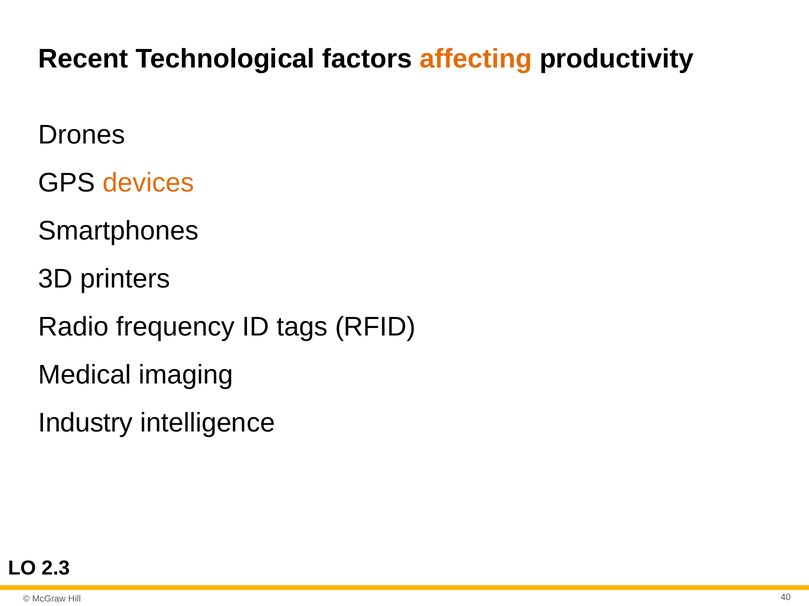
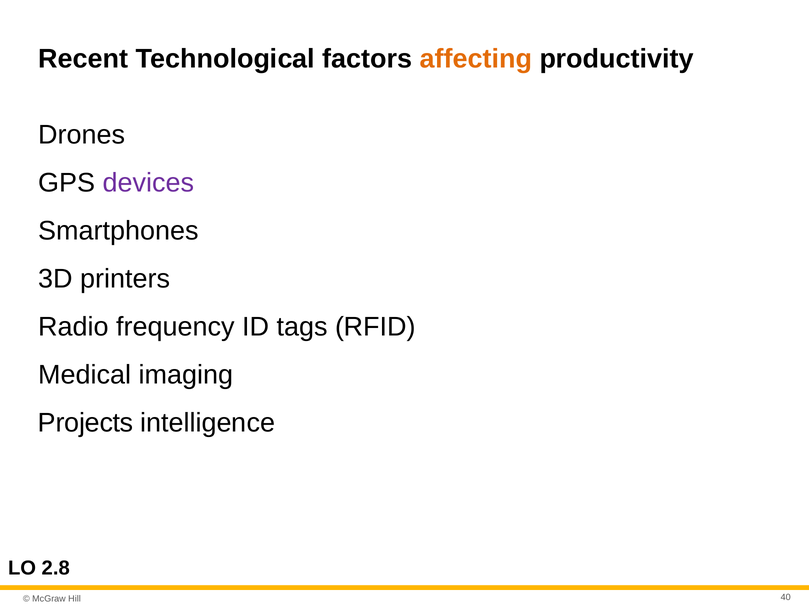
devices colour: orange -> purple (149, 183)
Industry: Industry -> Projects (86, 424)
2.3: 2.3 -> 2.8 (56, 569)
